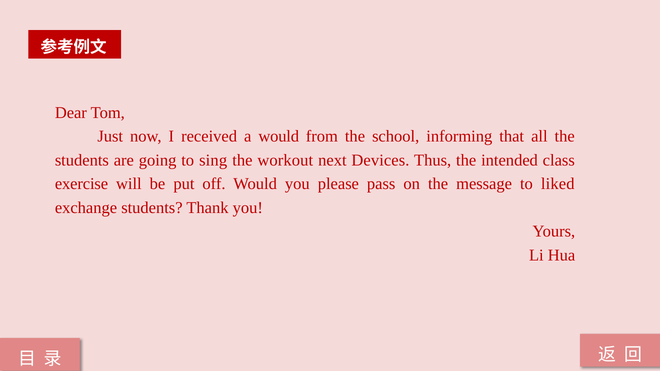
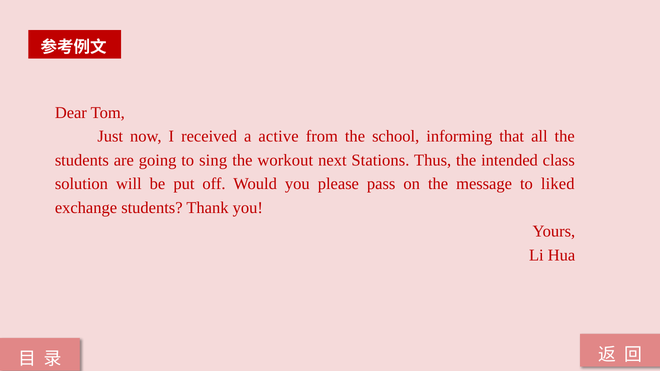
a would: would -> active (279, 137)
Devices: Devices -> Stations (380, 160)
exercise: exercise -> solution (81, 184)
